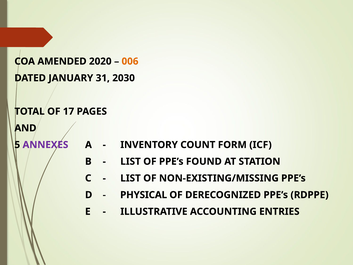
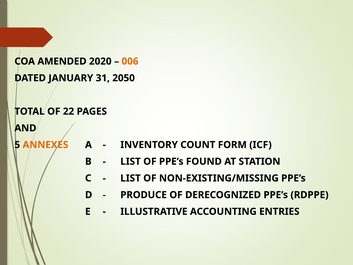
2030: 2030 -> 2050 (124, 78)
17: 17 -> 22 (69, 111)
ANNEXES colour: purple -> orange (45, 145)
PHYSICAL: PHYSICAL -> PRODUCE (144, 195)
